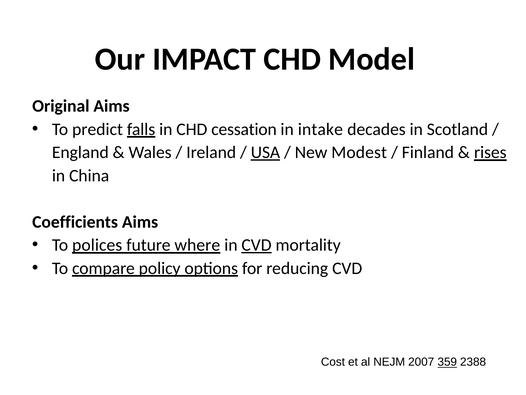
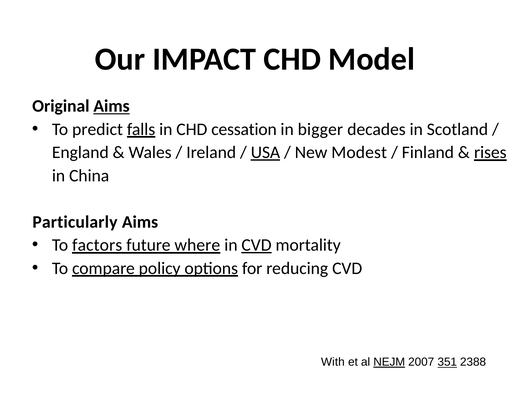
Aims underline: none -> present (112, 106)
intake: intake -> bigger (320, 129)
Coefficients: Coefficients -> Particularly (75, 222)
polices: polices -> factors (97, 245)
Cost: Cost -> With (333, 362)
NEJM underline: none -> present (389, 362)
359: 359 -> 351 (447, 362)
